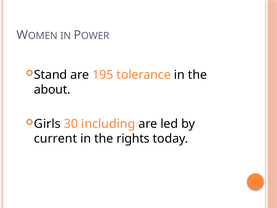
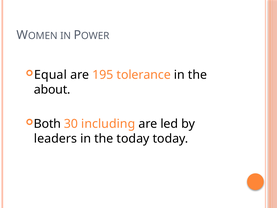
Stand: Stand -> Equal (50, 75)
Girls: Girls -> Both (47, 124)
current: current -> leaders (56, 139)
the rights: rights -> today (133, 139)
